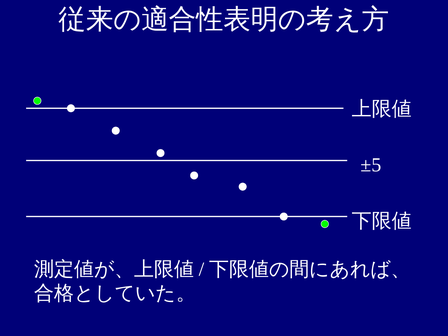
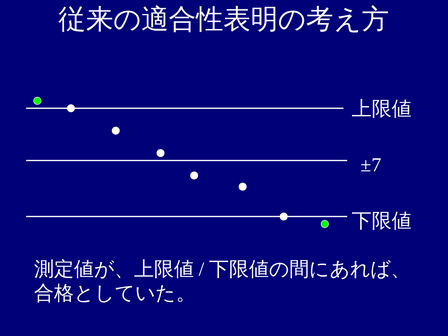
±5: ±5 -> ±7 (371, 165)
